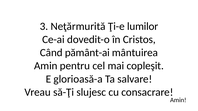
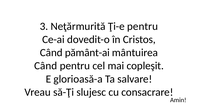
Ţi-e lumilor: lumilor -> pentru (143, 26)
Amin: Amin -> Când (46, 66)
